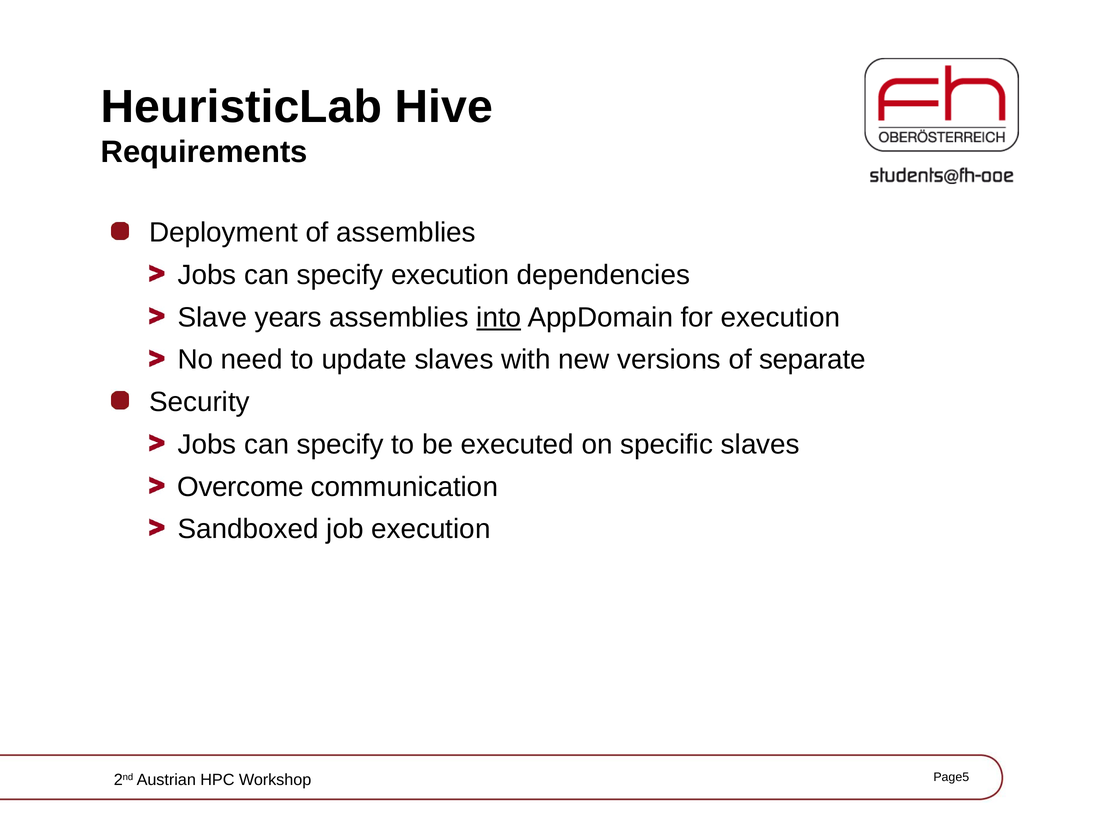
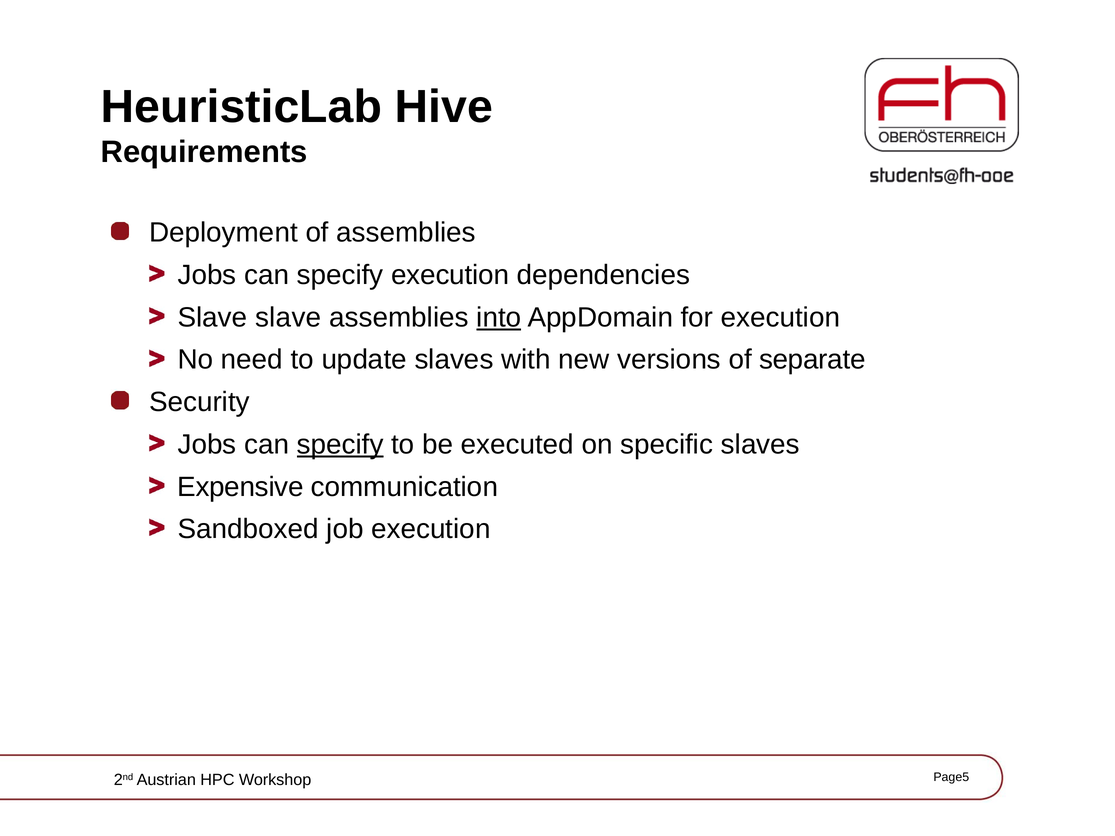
Slave years: years -> slave (288, 318)
specify underline: none -> present (340, 445)
Overcome: Overcome -> Expensive (240, 487)
